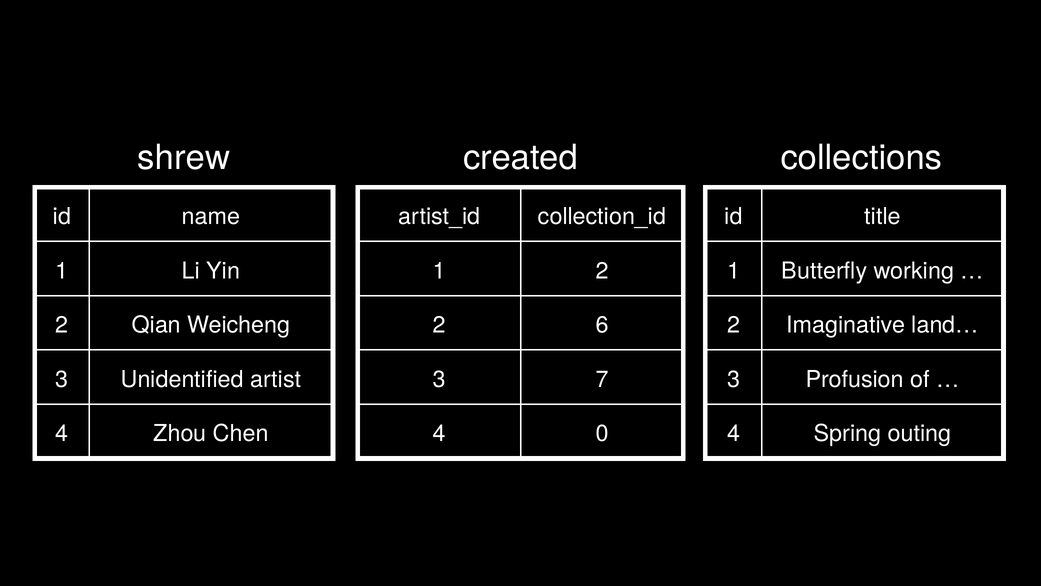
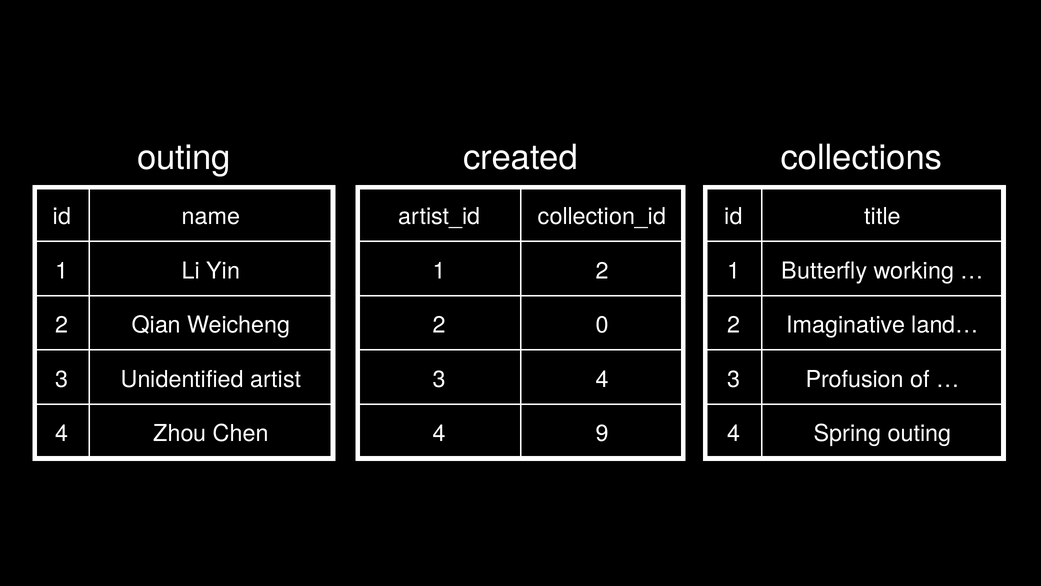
shrew: shrew -> outing (184, 158)
6: 6 -> 0 (602, 325)
3 7: 7 -> 4 (602, 379)
0: 0 -> 9 (602, 433)
